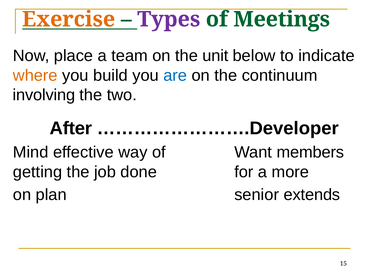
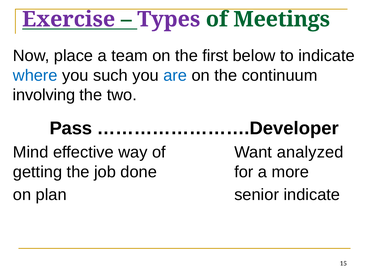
Exercise colour: orange -> purple (69, 19)
unit: unit -> first (215, 56)
where colour: orange -> blue (35, 76)
build: build -> such (110, 76)
After: After -> Pass (71, 129)
members: members -> analyzed (310, 153)
senior extends: extends -> indicate (312, 195)
